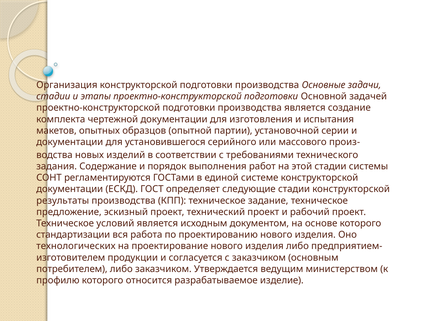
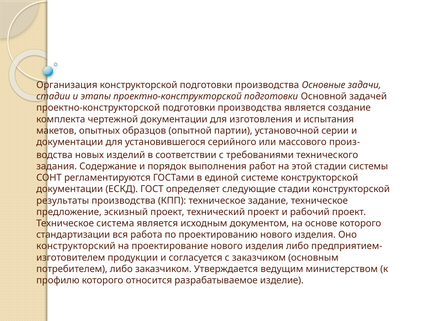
условий: условий -> система (115, 223)
технологических: технологических -> конструкторский (76, 246)
